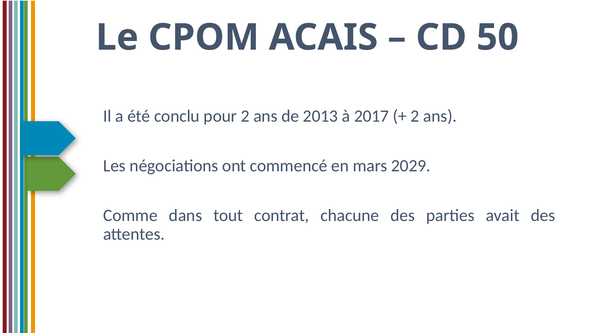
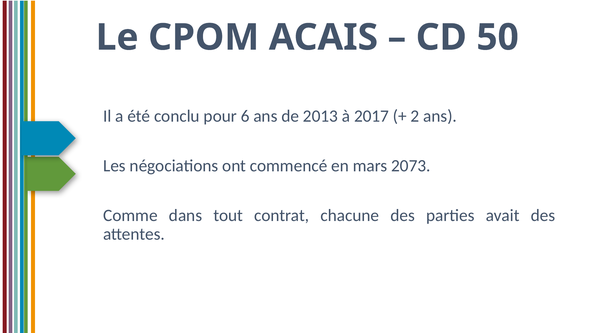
pour 2: 2 -> 6 (245, 116)
2029: 2029 -> 2073 (411, 166)
